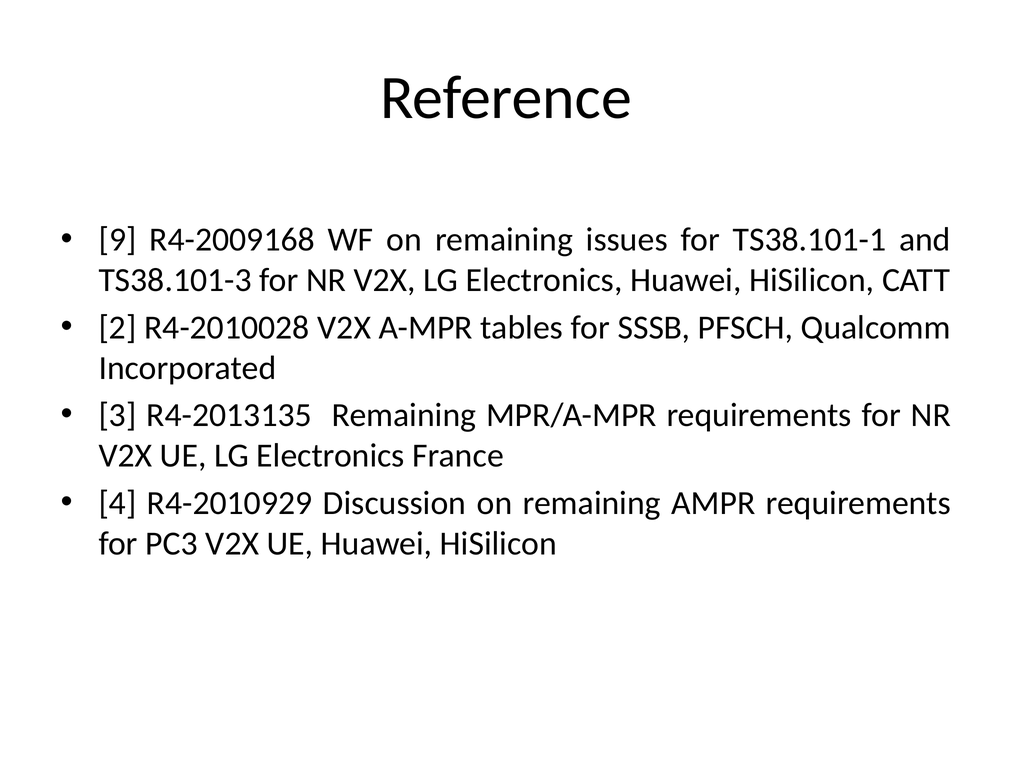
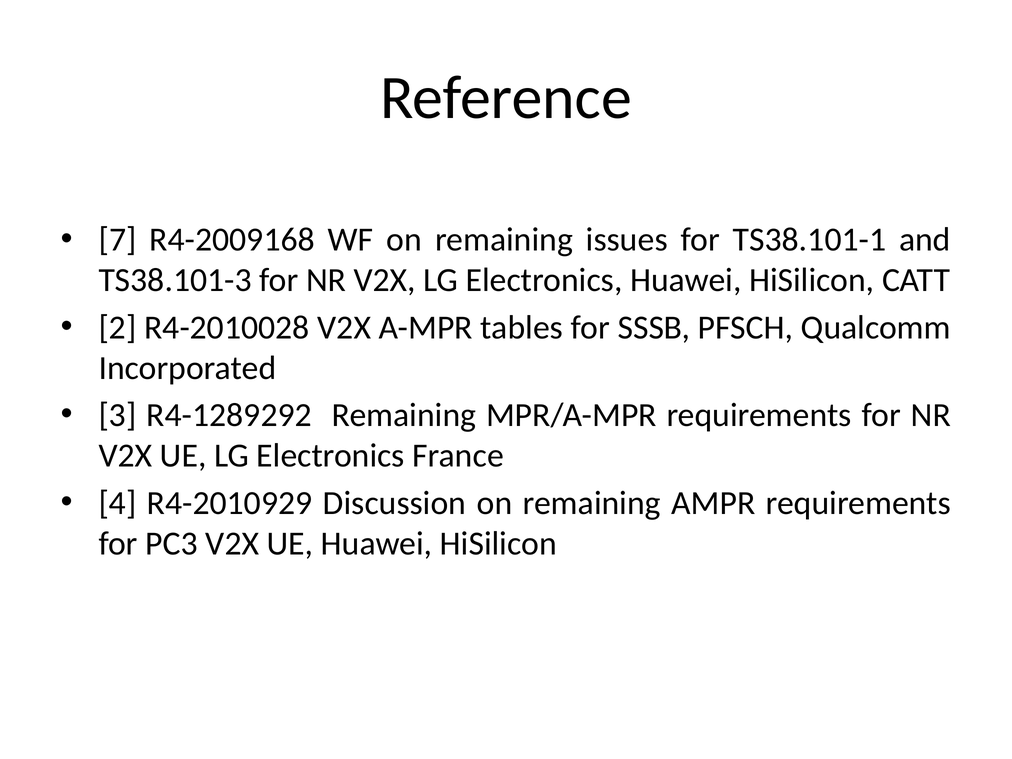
9: 9 -> 7 (118, 240)
R4-2013135: R4-2013135 -> R4-1289292 (229, 415)
